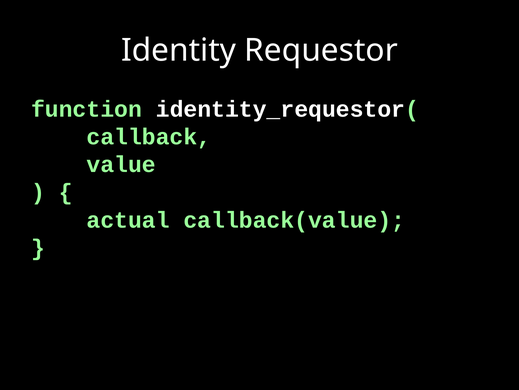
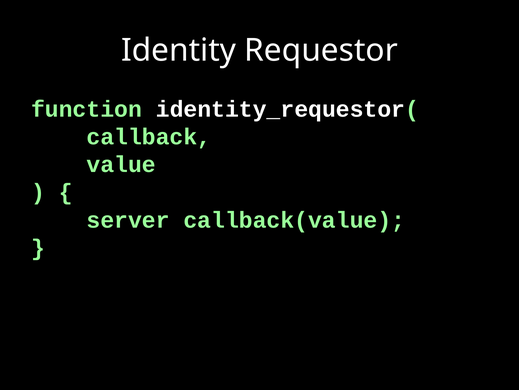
actual: actual -> server (128, 220)
